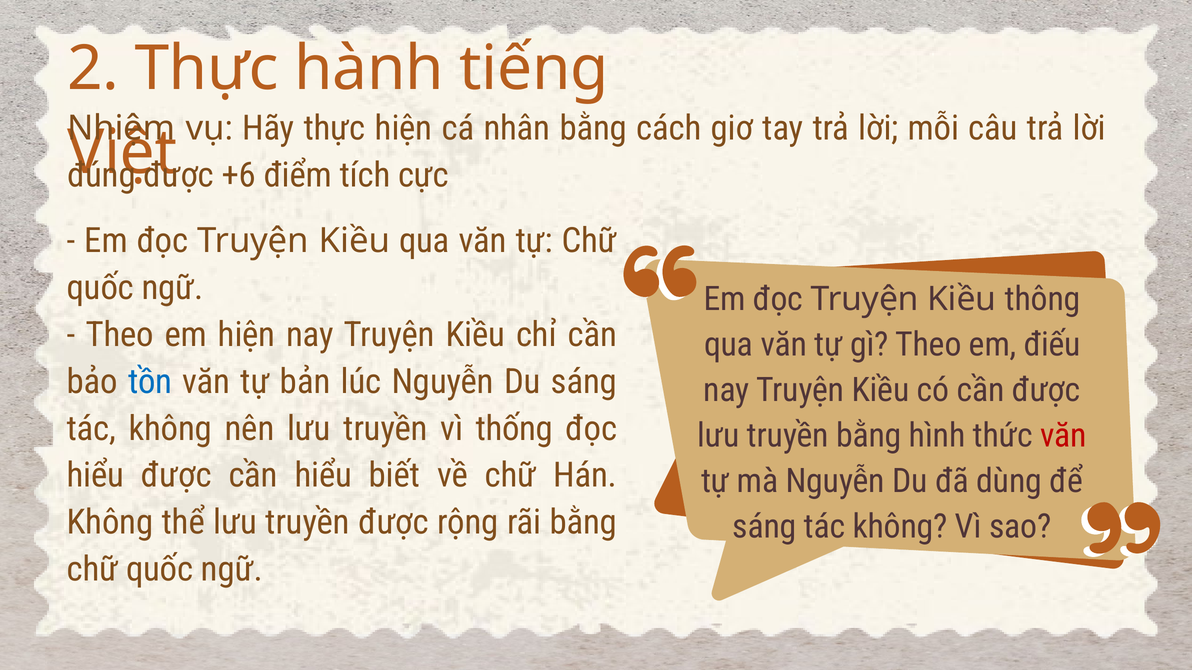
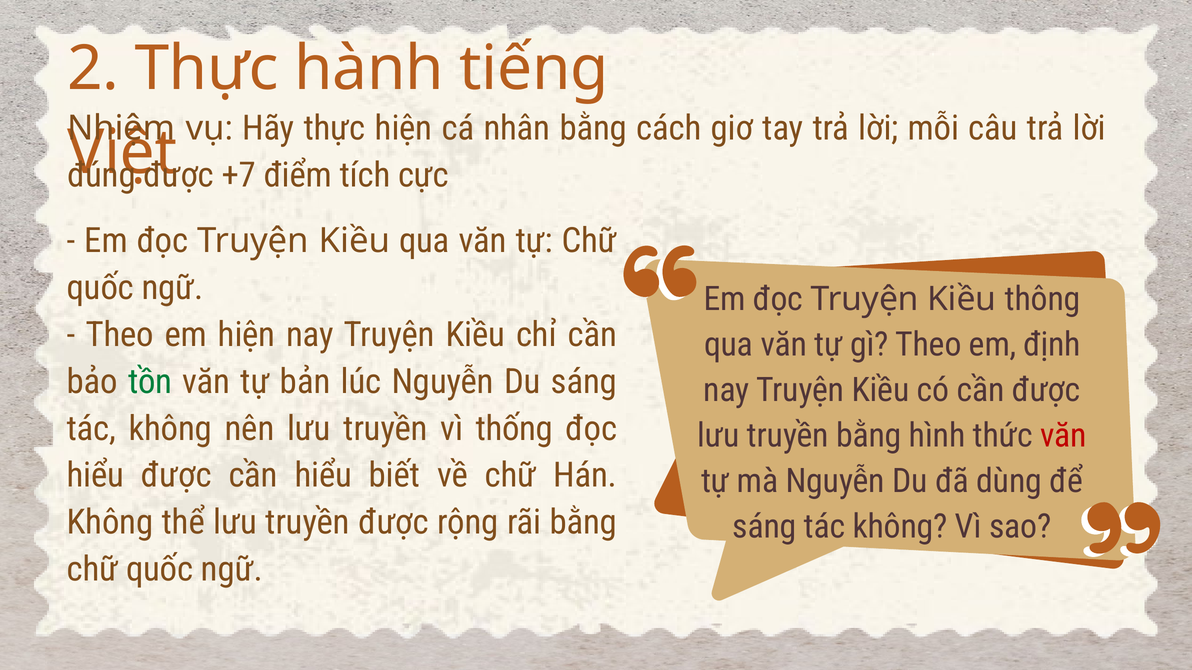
+6: +6 -> +7 (239, 175)
điếu: điếu -> định (1052, 345)
tồn colour: blue -> green (150, 382)
